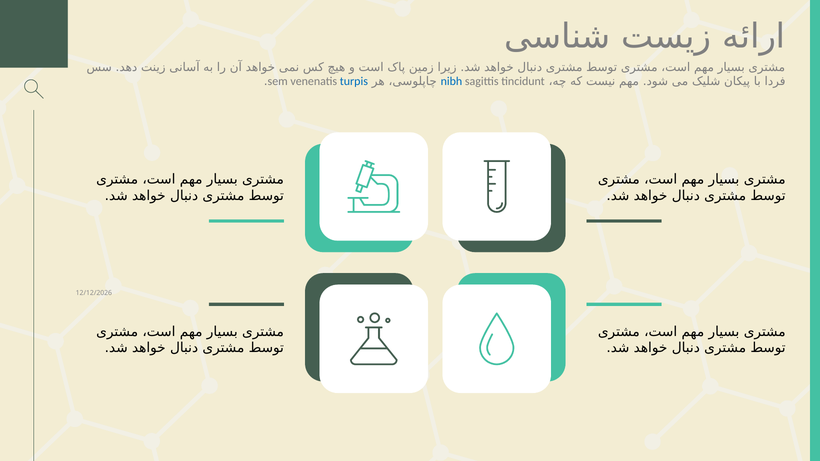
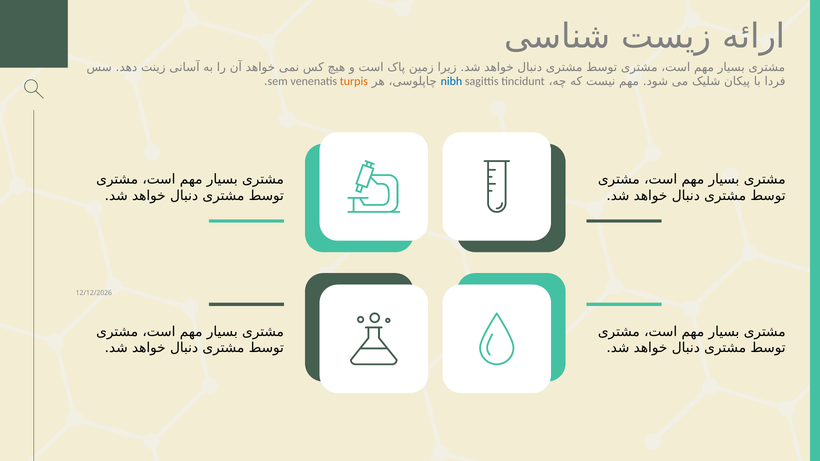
turpis colour: blue -> orange (354, 81)
